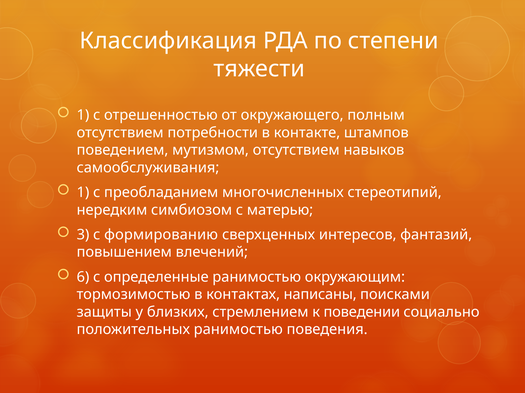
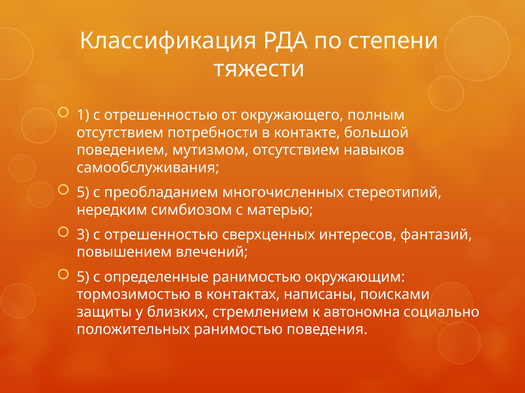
штампов: штампов -> большой (376, 133)
1: 1 -> 5 (83, 193)
3 с формированию: формированию -> отрешенностью (161, 235)
6: 6 -> 5 (83, 277)
поведении: поведении -> автономна (362, 313)
